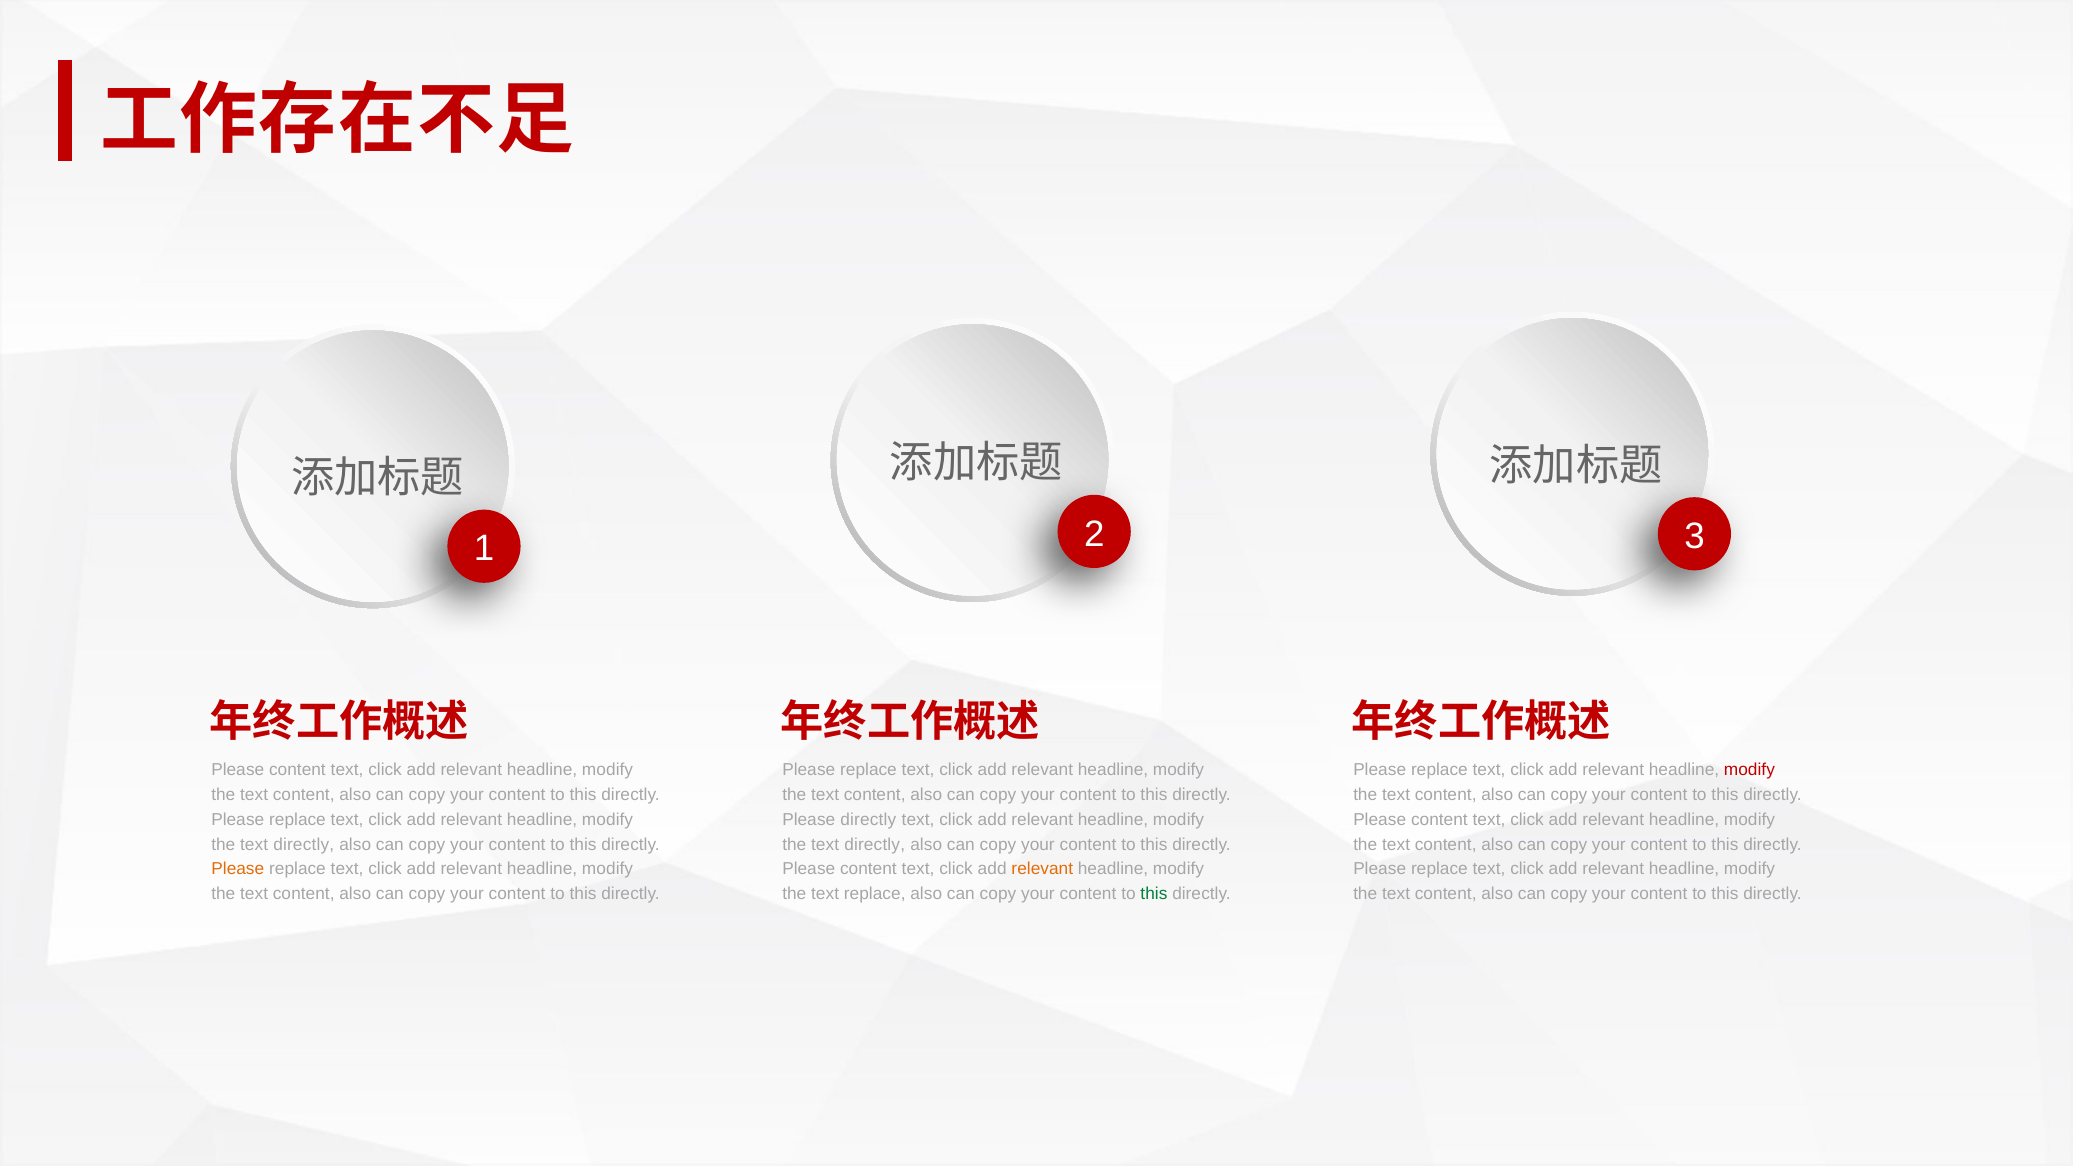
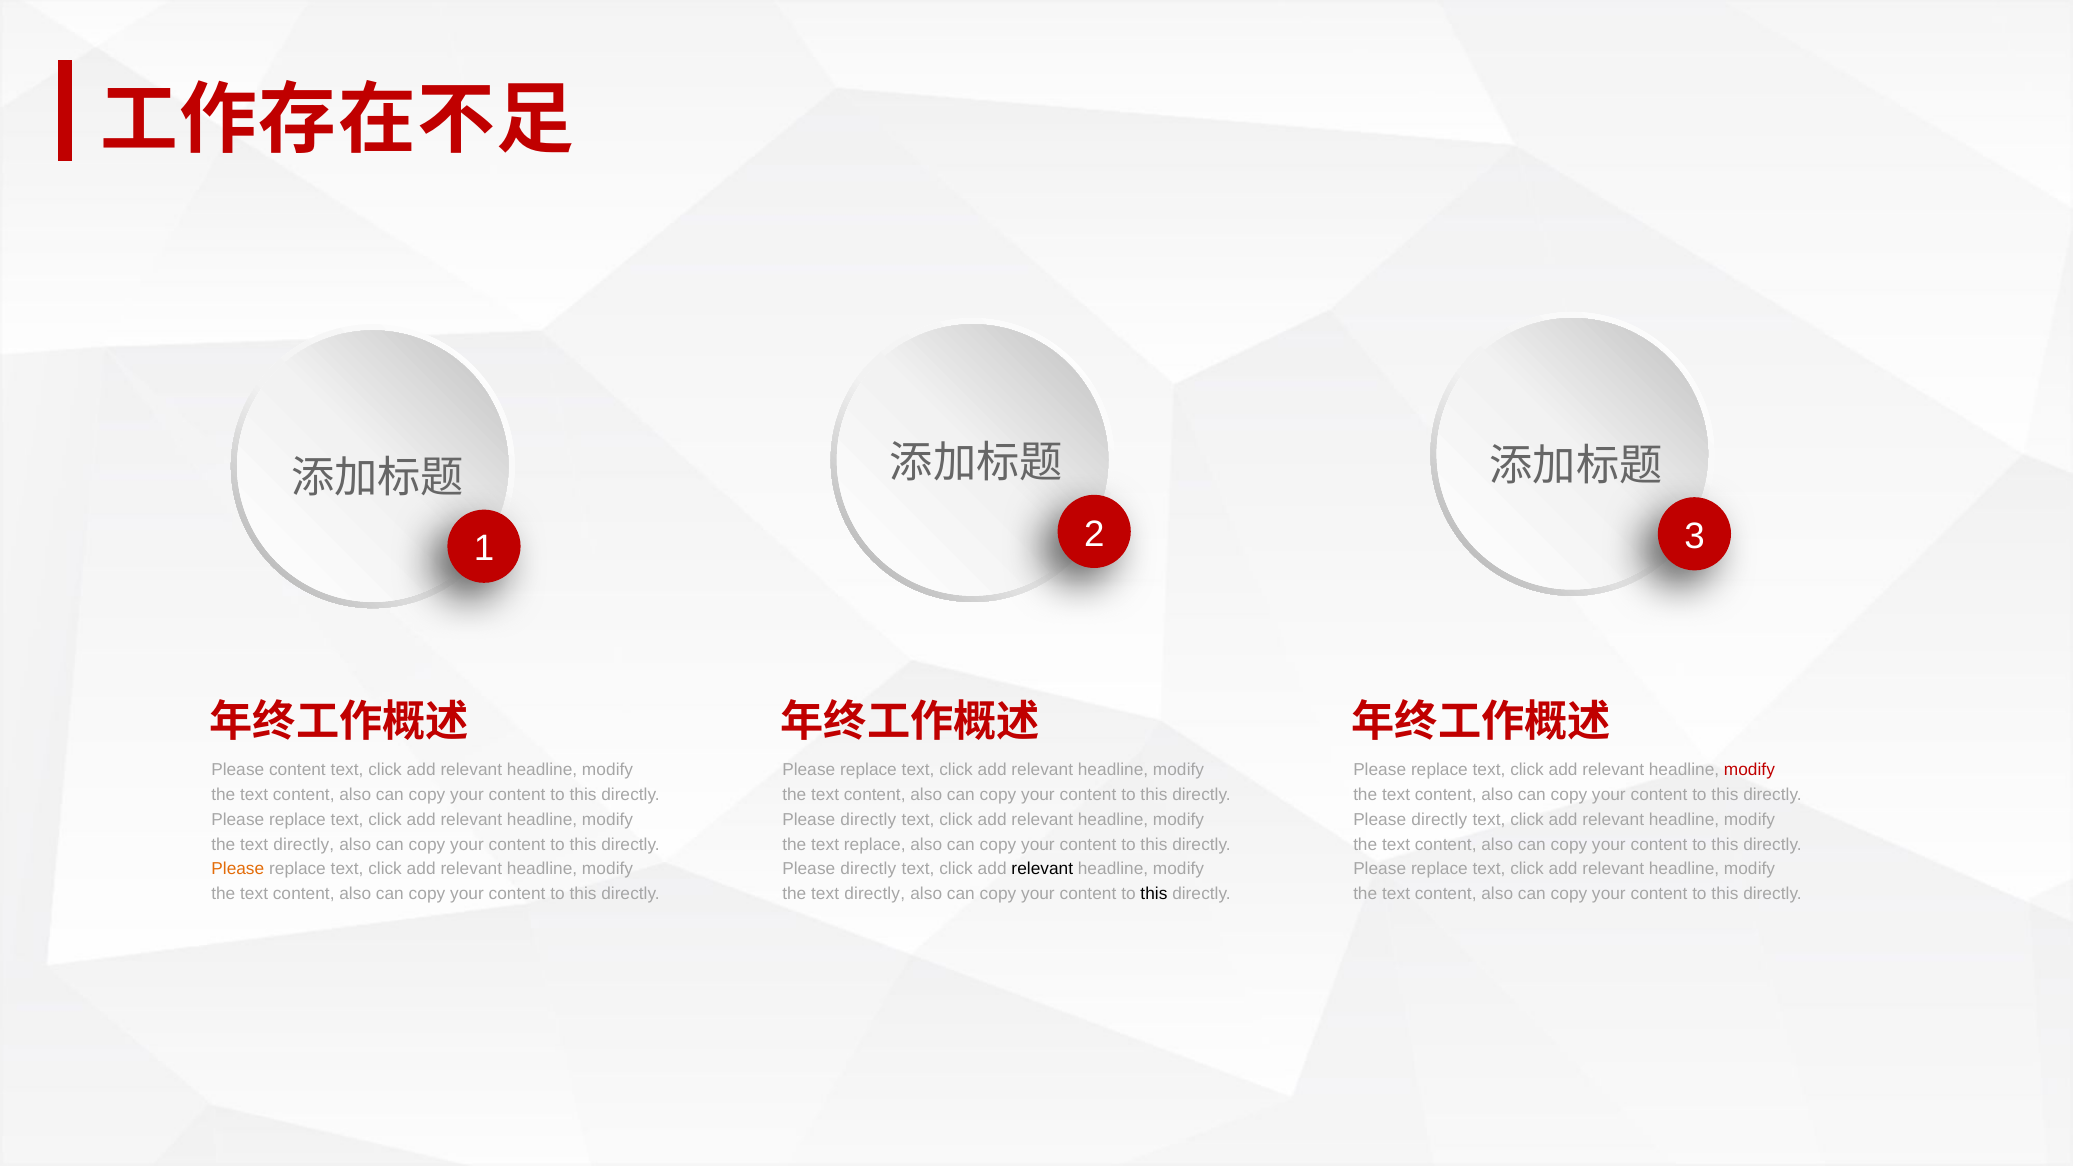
content: content -> directly (1439, 820)
directly: directly -> replace (875, 844)
content: content -> directly (868, 869)
relevant colour: orange -> black (1042, 869)
replace: replace -> directly (875, 894)
this colour: green -> black (1154, 894)
